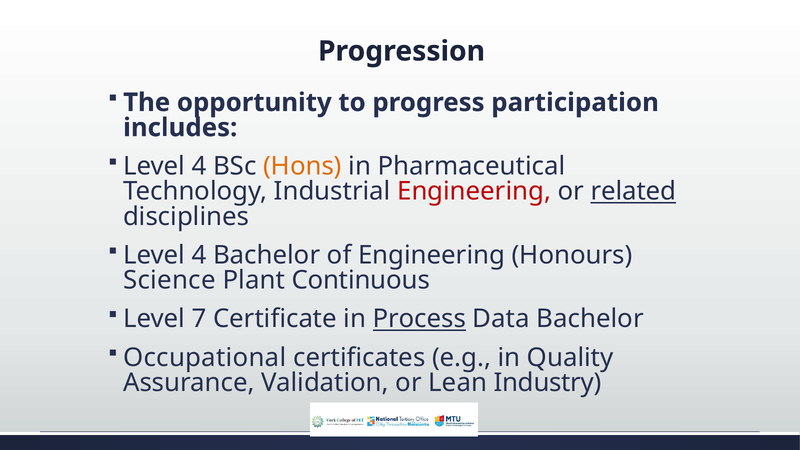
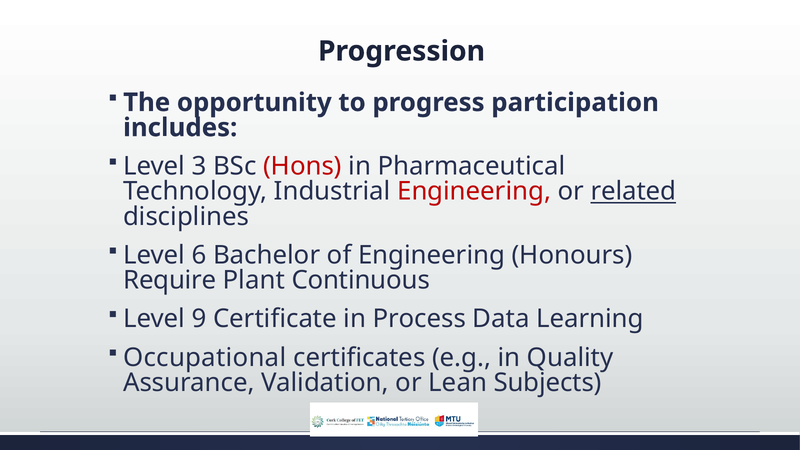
4: 4 -> 3 (199, 166)
Hons colour: orange -> red (302, 166)
4: 4 -> 6 (199, 255)
Science: Science -> Require (170, 280)
7: 7 -> 9 (199, 319)
Process underline: present -> none (419, 319)
Data Bachelor: Bachelor -> Learning (590, 319)
Industry: Industry -> Subjects (548, 383)
